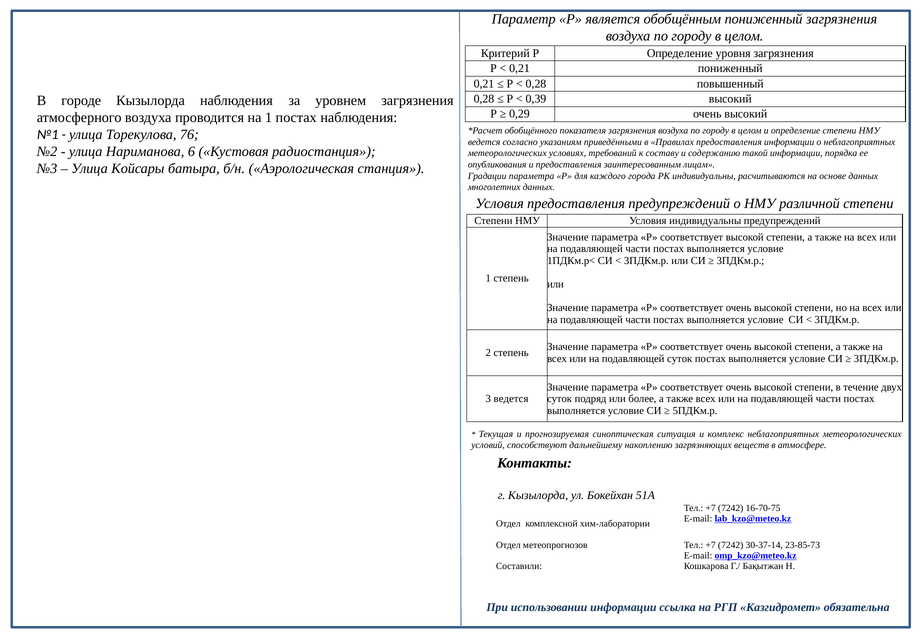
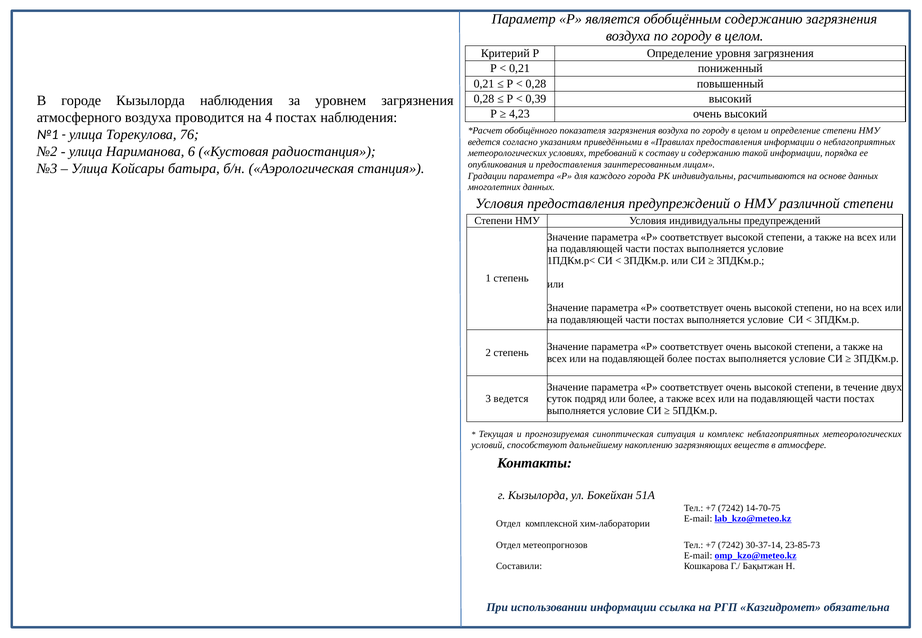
обобщённым пониженный: пониженный -> содержанию (764, 19)
0,29: 0,29 -> 4,23 (519, 114)
на 1: 1 -> 4 (269, 117)
подавляющей суток: суток -> более (680, 359)
16-70-75: 16-70-75 -> 14-70-75 (763, 508)
